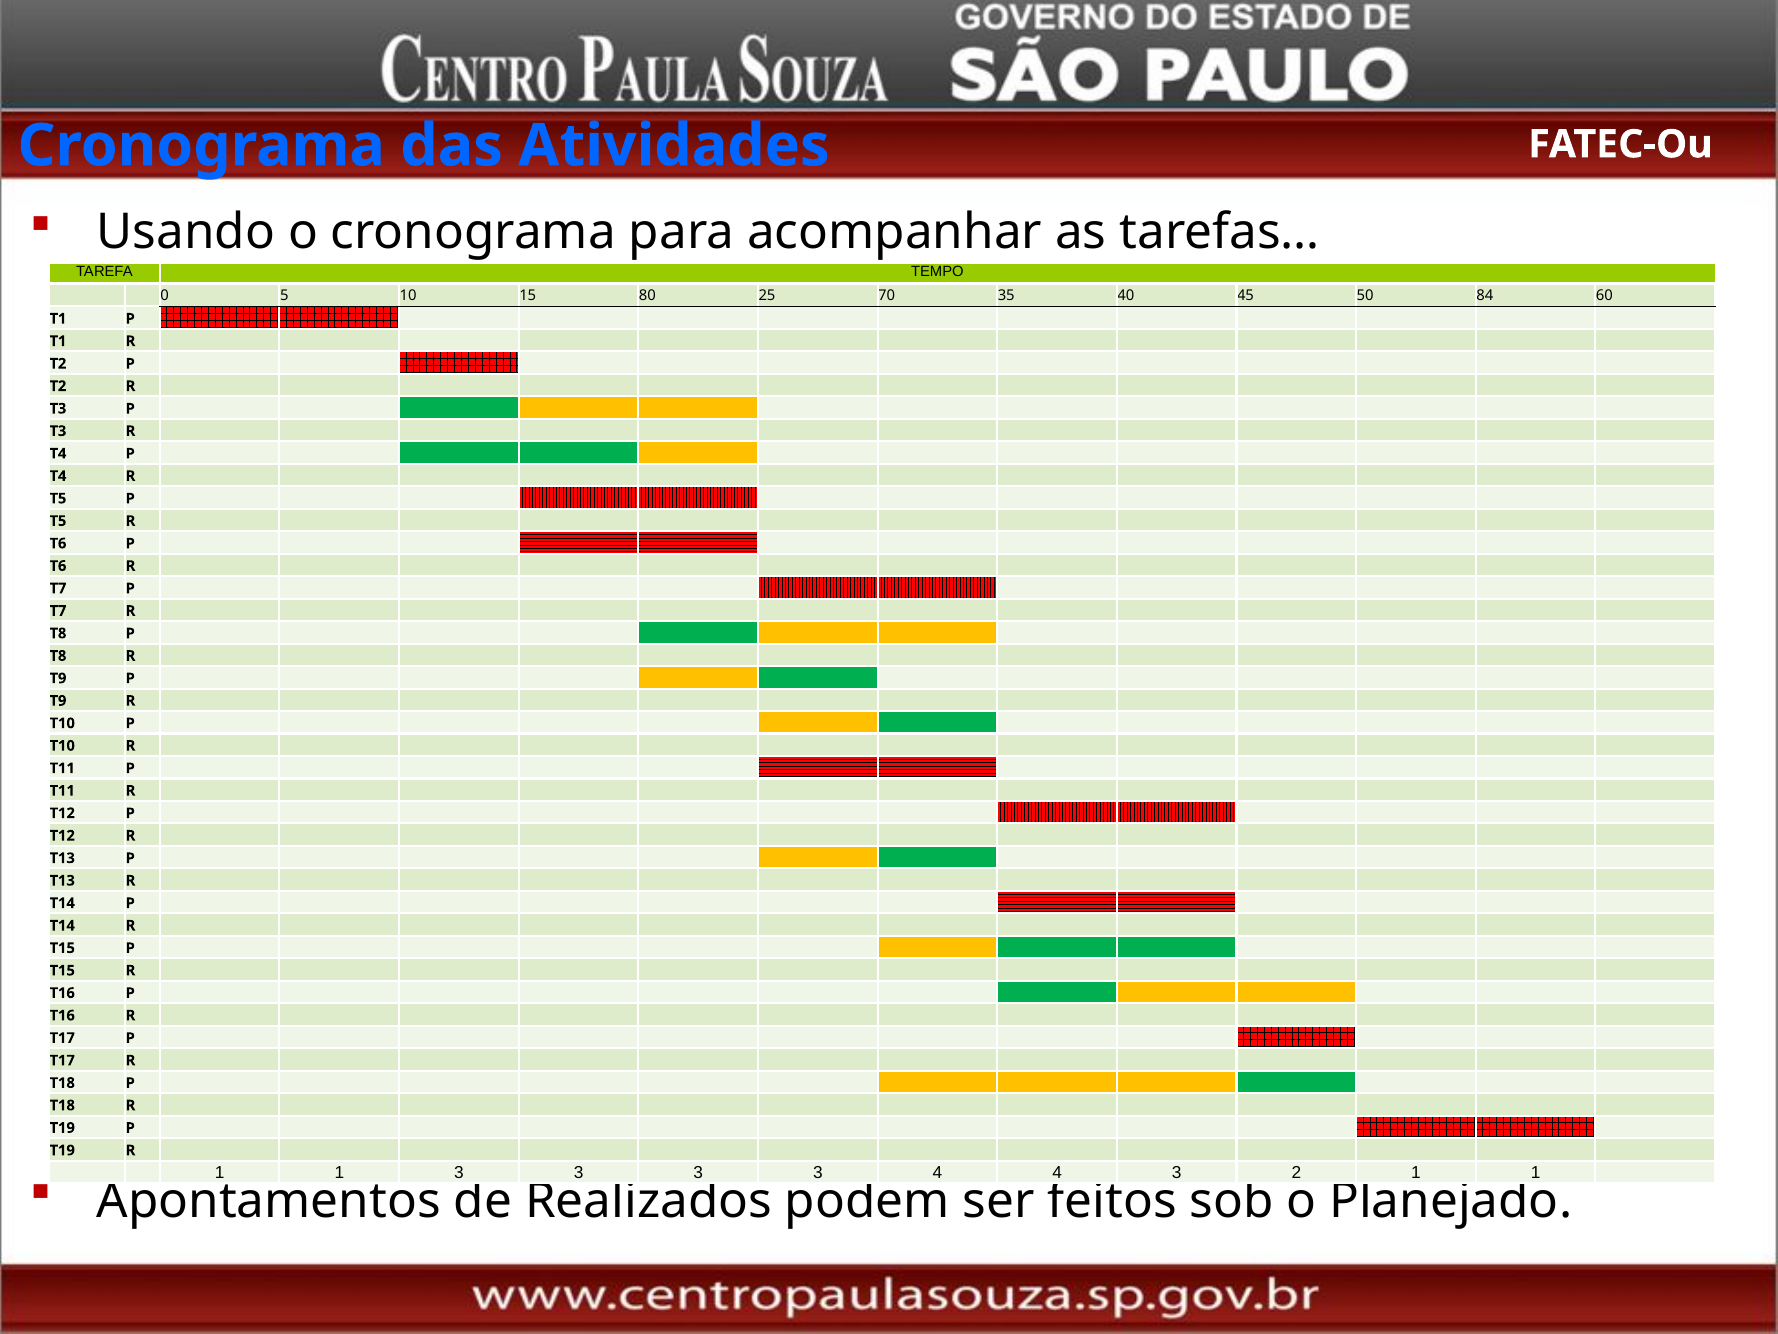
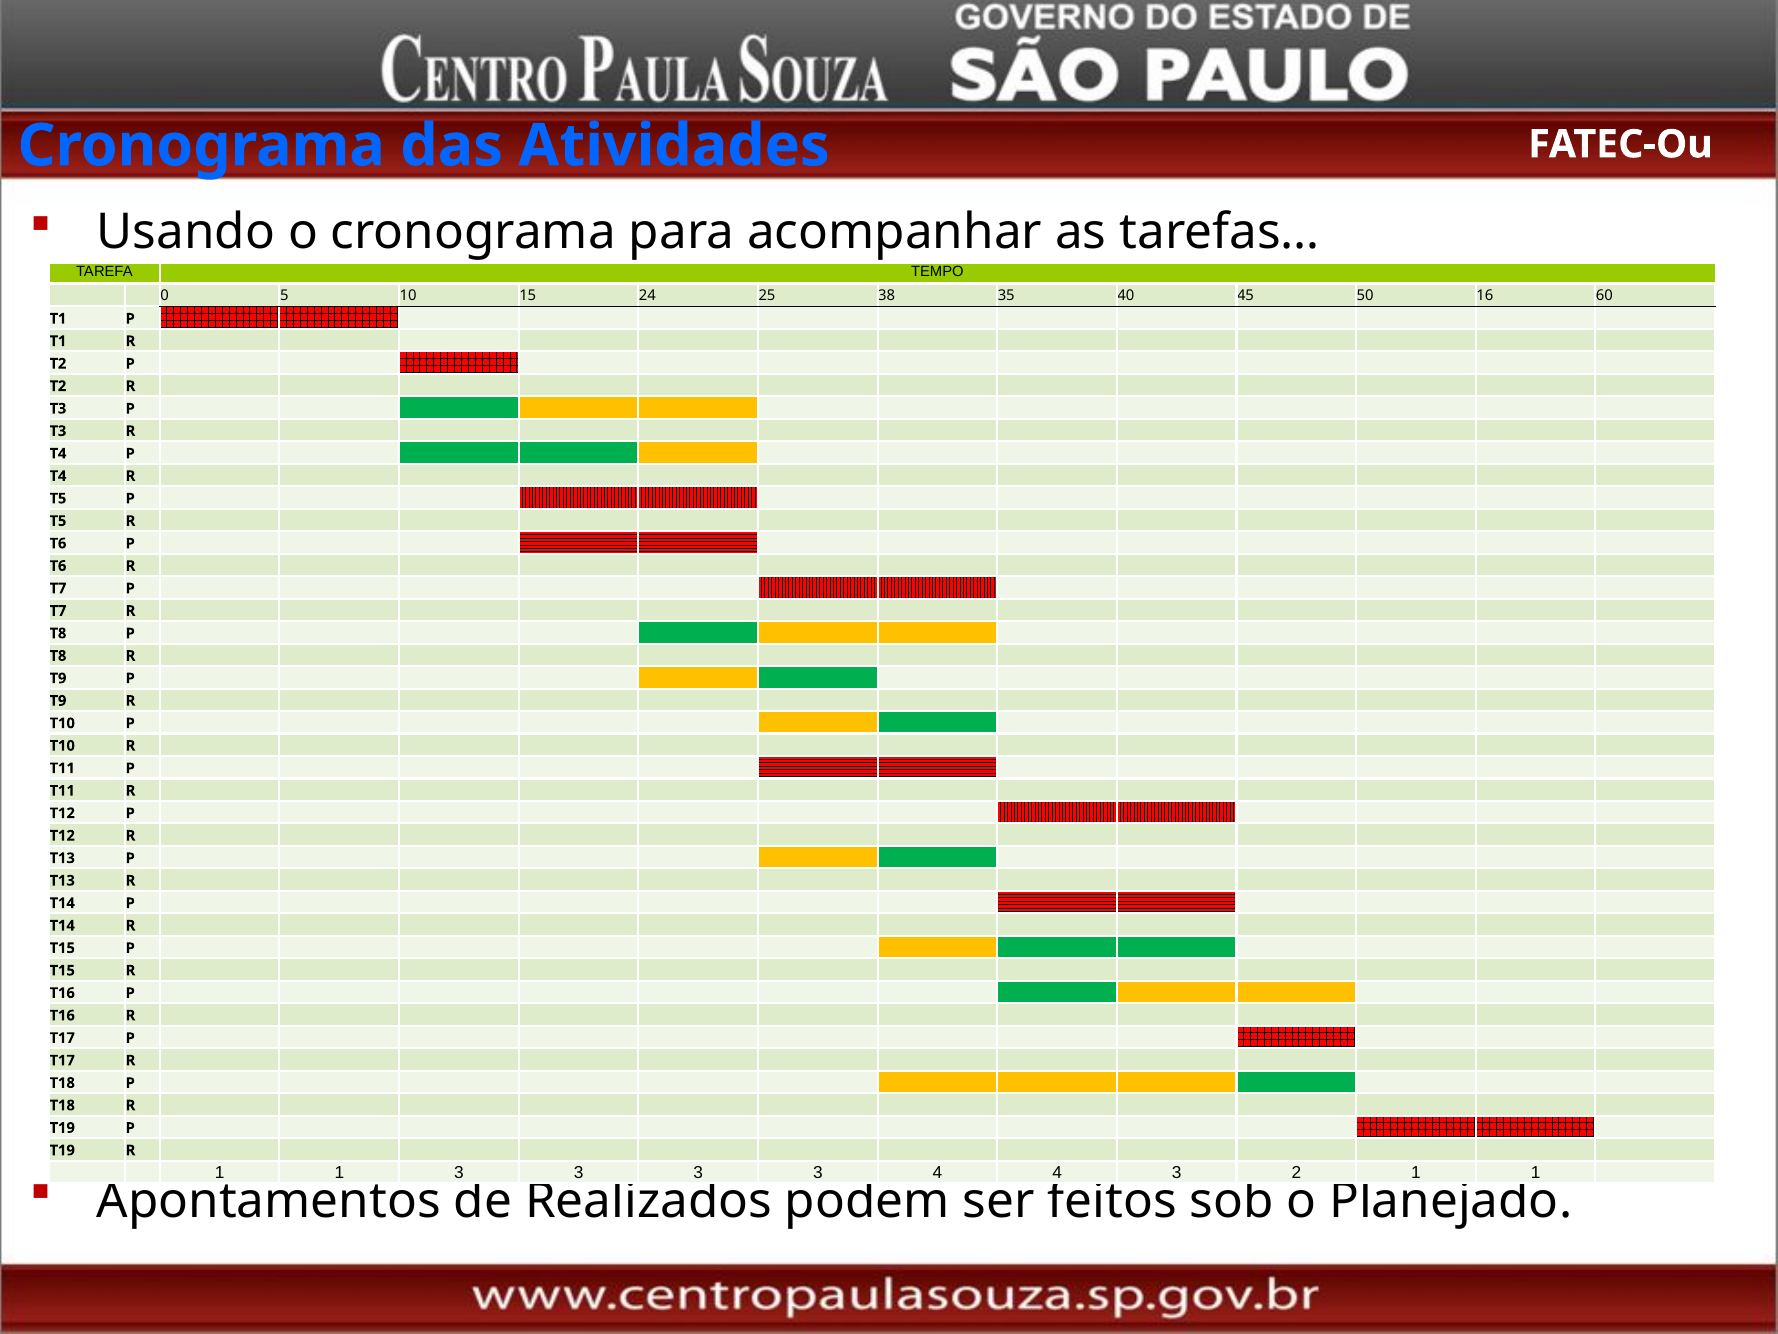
80: 80 -> 24 (647, 296)
70: 70 -> 38 (887, 296)
84: 84 -> 16 (1485, 296)
